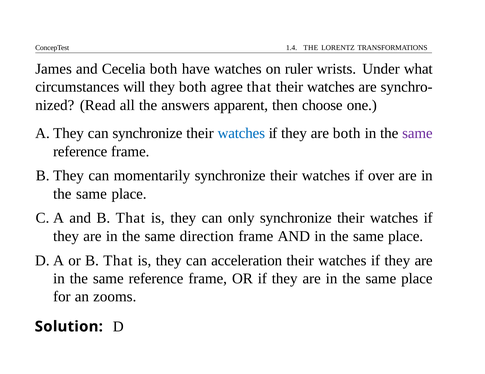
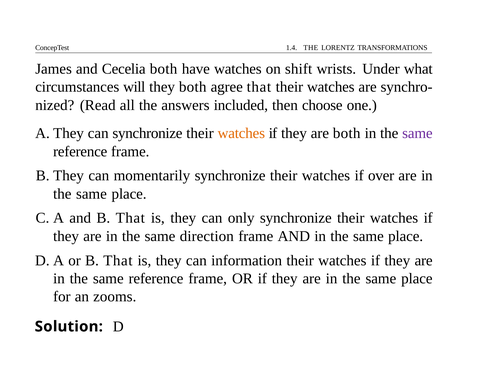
ruler: ruler -> shift (299, 69)
apparent: apparent -> included (241, 105)
watches colour: blue -> orange (241, 134)
acceleration: acceleration -> information (247, 261)
